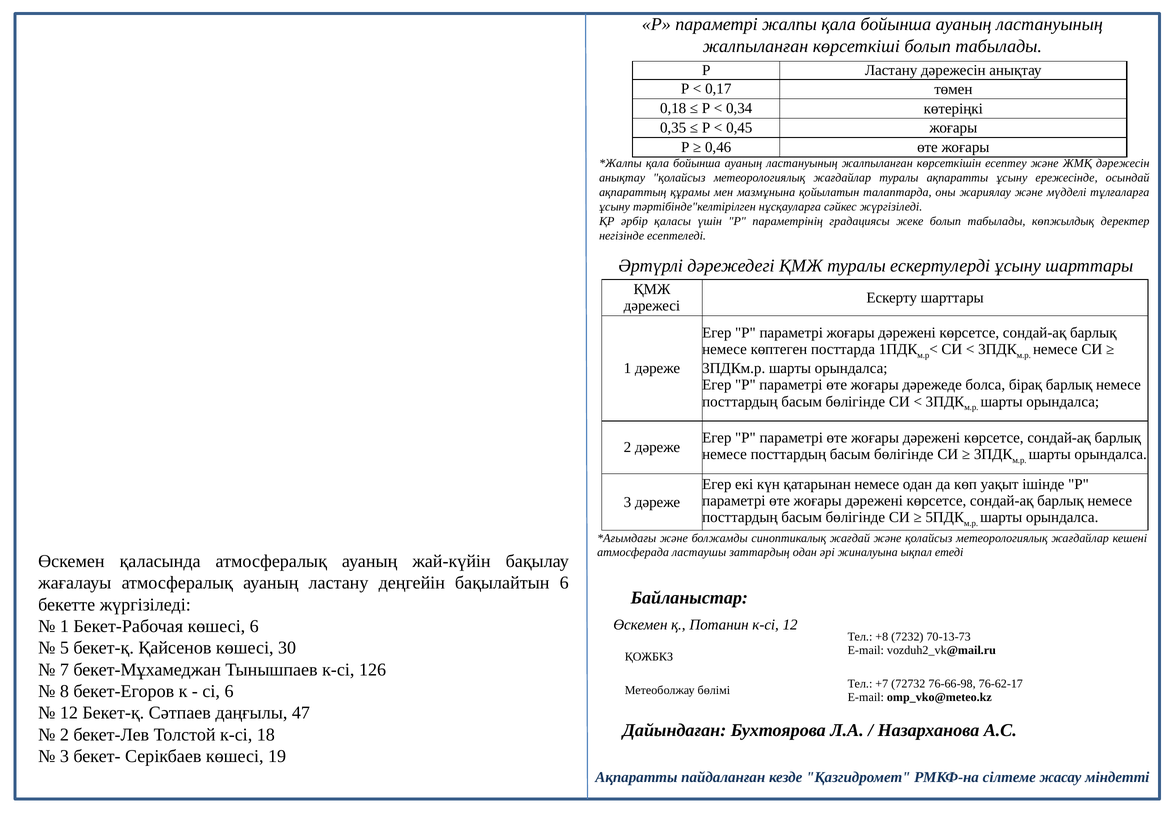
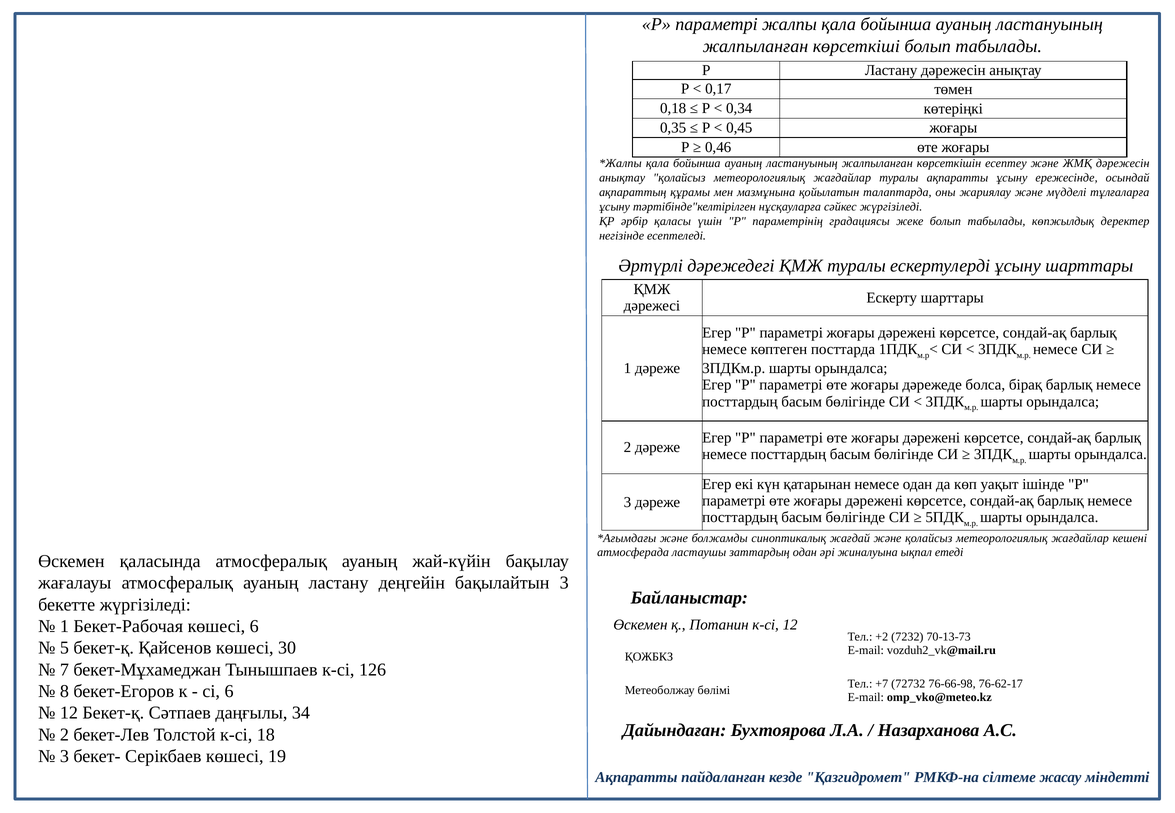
бақылайтын 6: 6 -> 3 (564, 583)
+8: +8 -> +2 (882, 637)
47: 47 -> 34 (301, 713)
